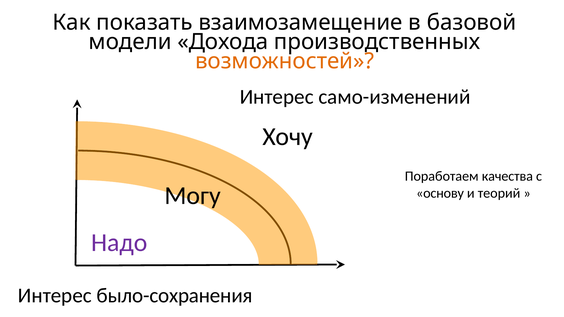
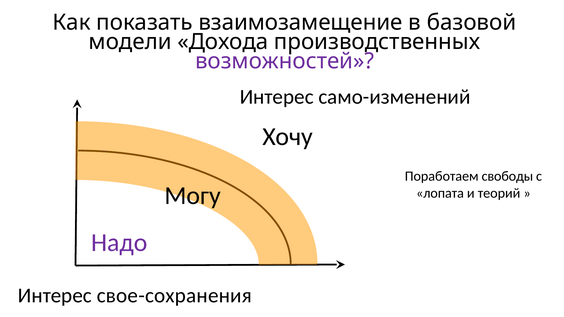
возможностей colour: orange -> purple (285, 61)
качества: качества -> свободы (507, 176)
основу: основу -> лопата (440, 193)
было-сохранения: было-сохранения -> свое-сохранения (174, 296)
